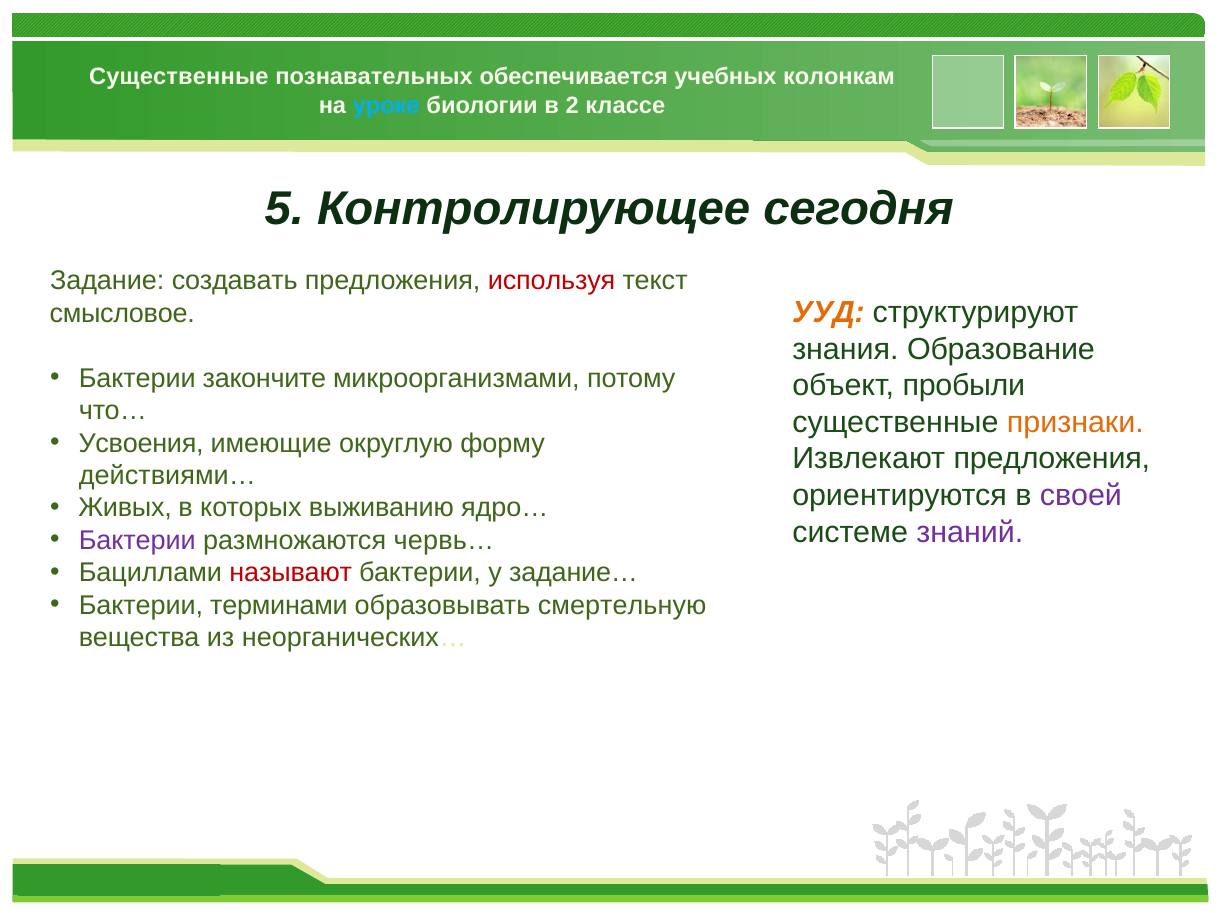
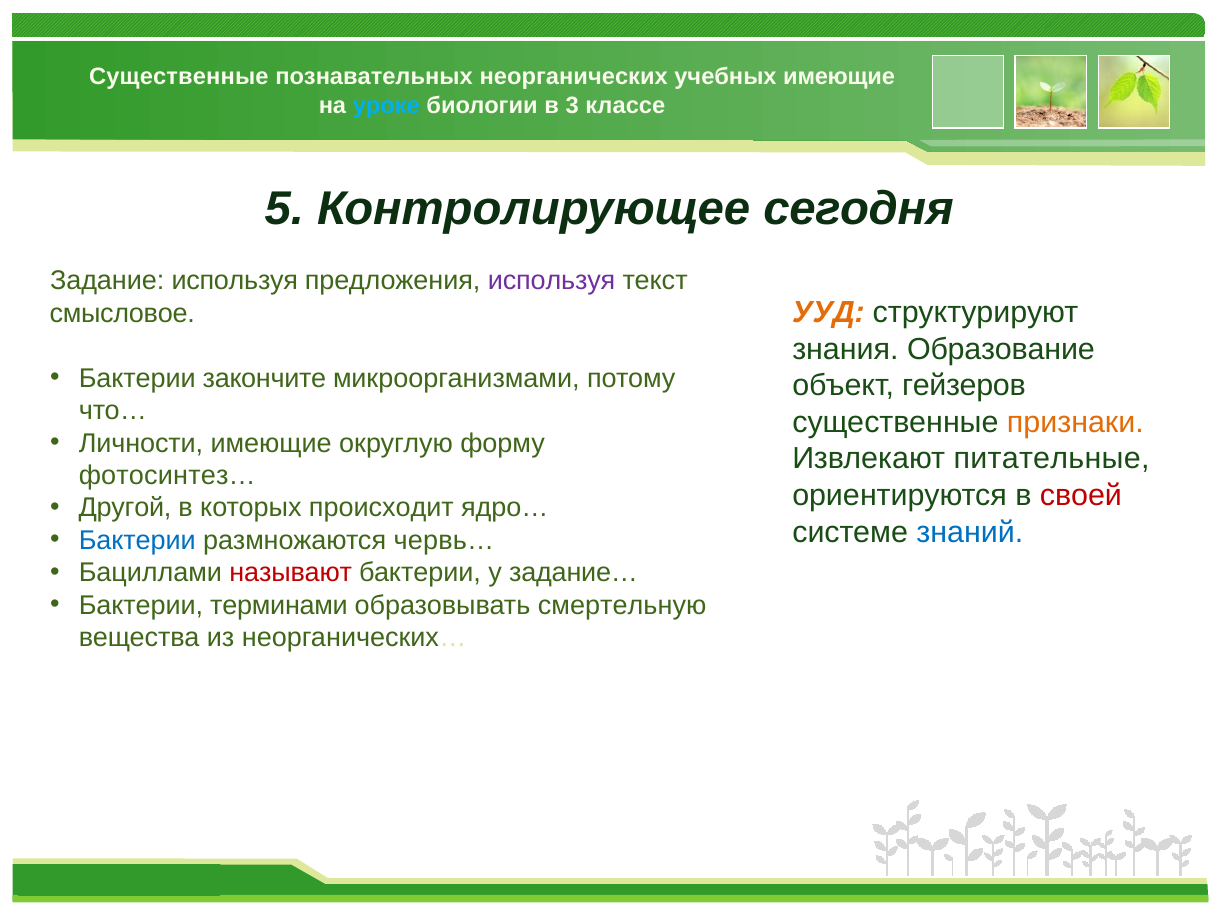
обеспечивается: обеспечивается -> неорганических (574, 77)
учебных колонкам: колонкам -> имеющие (839, 77)
2: 2 -> 3 (572, 105)
Задание создавать: создавать -> используя (235, 281)
используя colour: red -> purple (552, 281)
пробыли: пробыли -> гейзеров (964, 386)
Усвоения: Усвоения -> Личности (141, 443)
Извлекают предложения: предложения -> питательные (1052, 459)
действиями…: действиями… -> фотосинтез… (167, 476)
своей colour: purple -> red (1081, 496)
Живых: Живых -> Другой (125, 508)
выживанию: выживанию -> происходит (381, 508)
знаний colour: purple -> blue (970, 532)
Бактерии colour: purple -> blue (137, 541)
